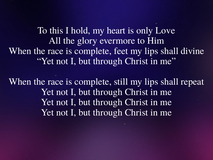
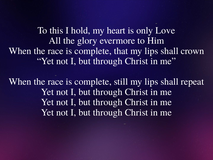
feet: feet -> that (121, 51)
divine: divine -> crown (192, 51)
